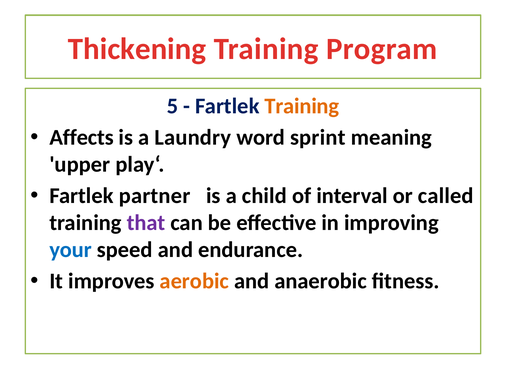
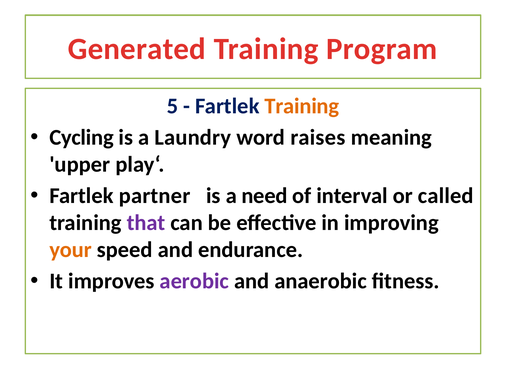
Thickening: Thickening -> Generated (137, 49)
Affects: Affects -> Cycling (82, 138)
sprint: sprint -> raises (318, 138)
child: child -> need (265, 196)
your colour: blue -> orange (71, 250)
aerobic colour: orange -> purple (194, 282)
